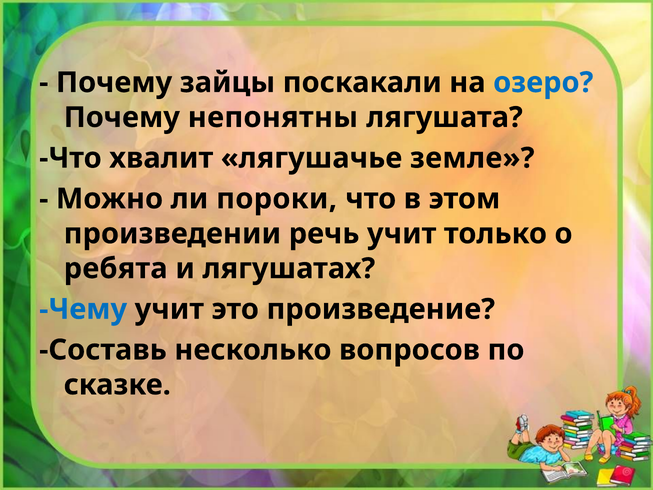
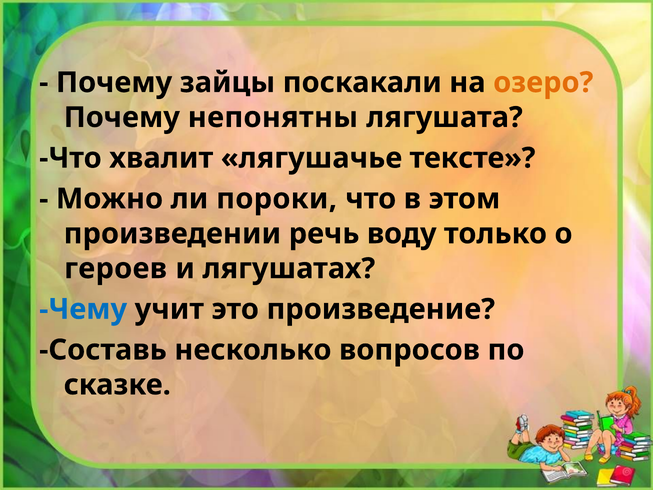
озеро colour: blue -> orange (543, 82)
земле: земле -> тексте (473, 158)
речь учит: учит -> воду (402, 234)
ребята: ребята -> героев (116, 268)
